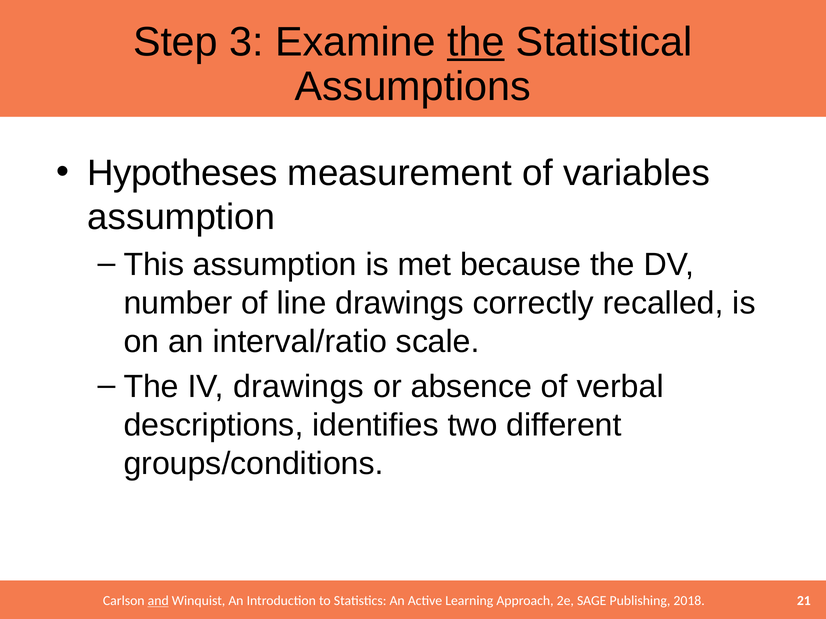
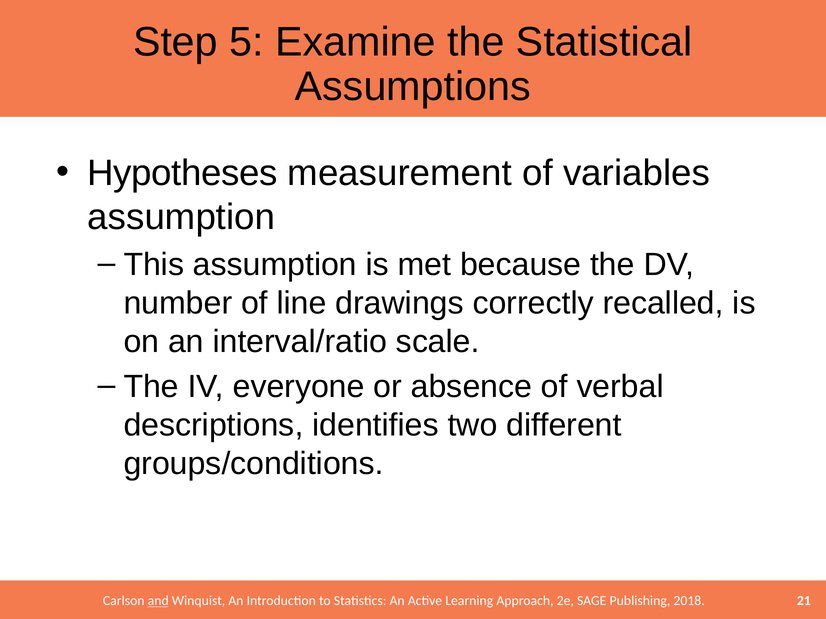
3: 3 -> 5 (246, 42)
the underline: present -> none (476, 42)
IV drawings: drawings -> everyone (299, 387)
